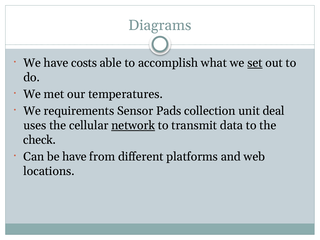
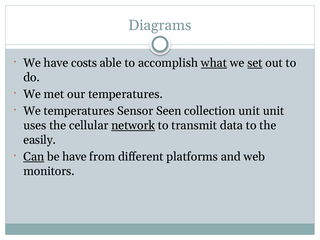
what underline: none -> present (214, 63)
We requirements: requirements -> temperatures (79, 111)
Pads: Pads -> Seen (169, 111)
unit deal: deal -> unit (274, 111)
check: check -> easily (40, 140)
Can underline: none -> present (34, 157)
locations: locations -> monitors (49, 171)
